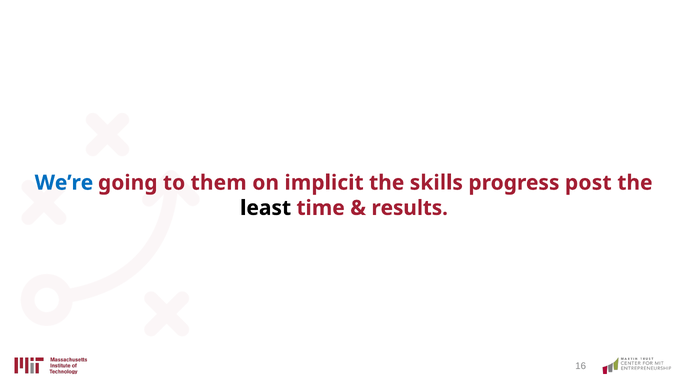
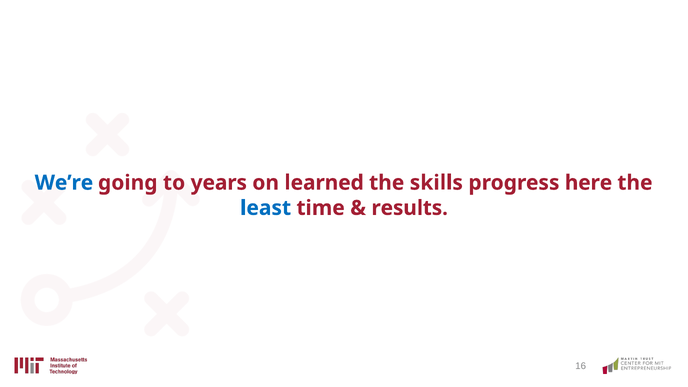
them: them -> years (219, 183)
implicit: implicit -> learned (324, 183)
post: post -> here (588, 183)
least colour: black -> blue (266, 208)
